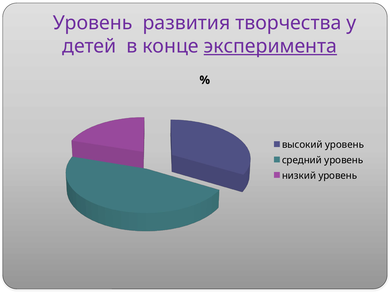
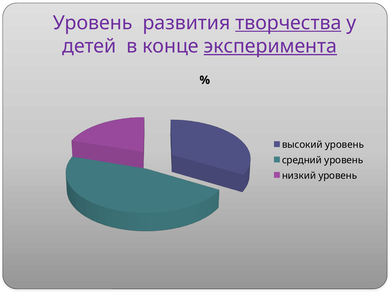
творчества underline: none -> present (288, 23)
